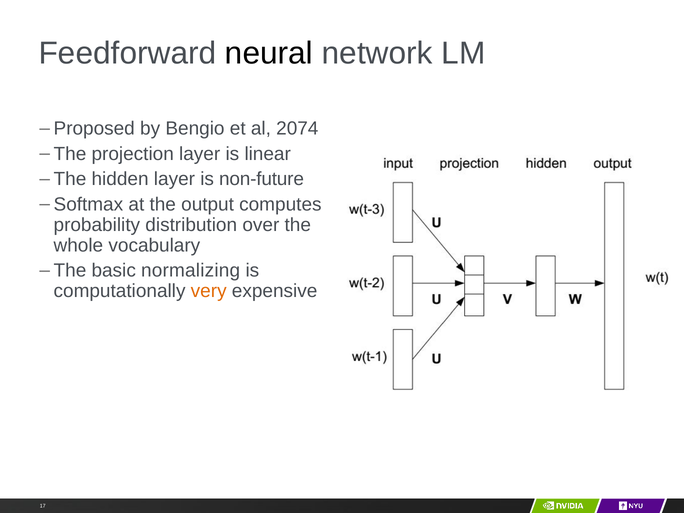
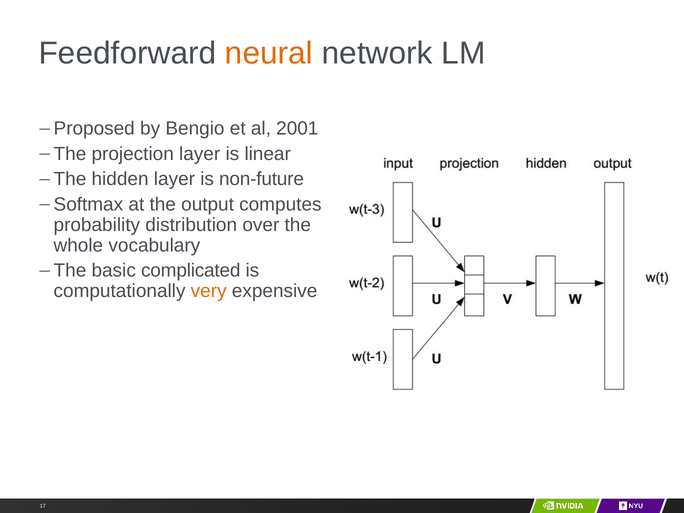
neural colour: black -> orange (269, 53)
2074: 2074 -> 2001 (297, 129)
normalizing: normalizing -> complicated (191, 271)
